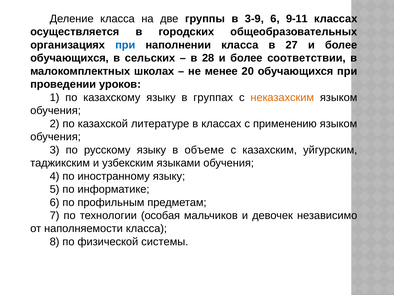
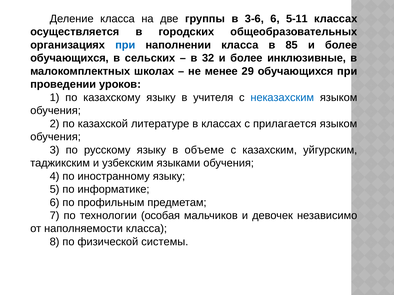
3-9: 3-9 -> 3-6 (254, 19)
9-11: 9-11 -> 5-11 (297, 19)
27: 27 -> 85 (292, 45)
28: 28 -> 32 (208, 58)
соответствии: соответствии -> инклюзивные (307, 58)
20: 20 -> 29 (248, 71)
группах: группах -> учителя (213, 98)
неказахским colour: orange -> blue (282, 98)
применению: применению -> прилагается (285, 124)
